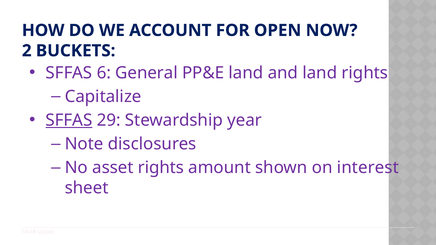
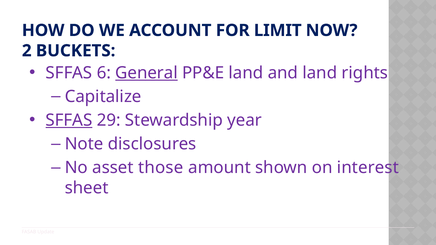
OPEN: OPEN -> LIMIT (278, 30)
General underline: none -> present (147, 73)
asset rights: rights -> those (161, 168)
